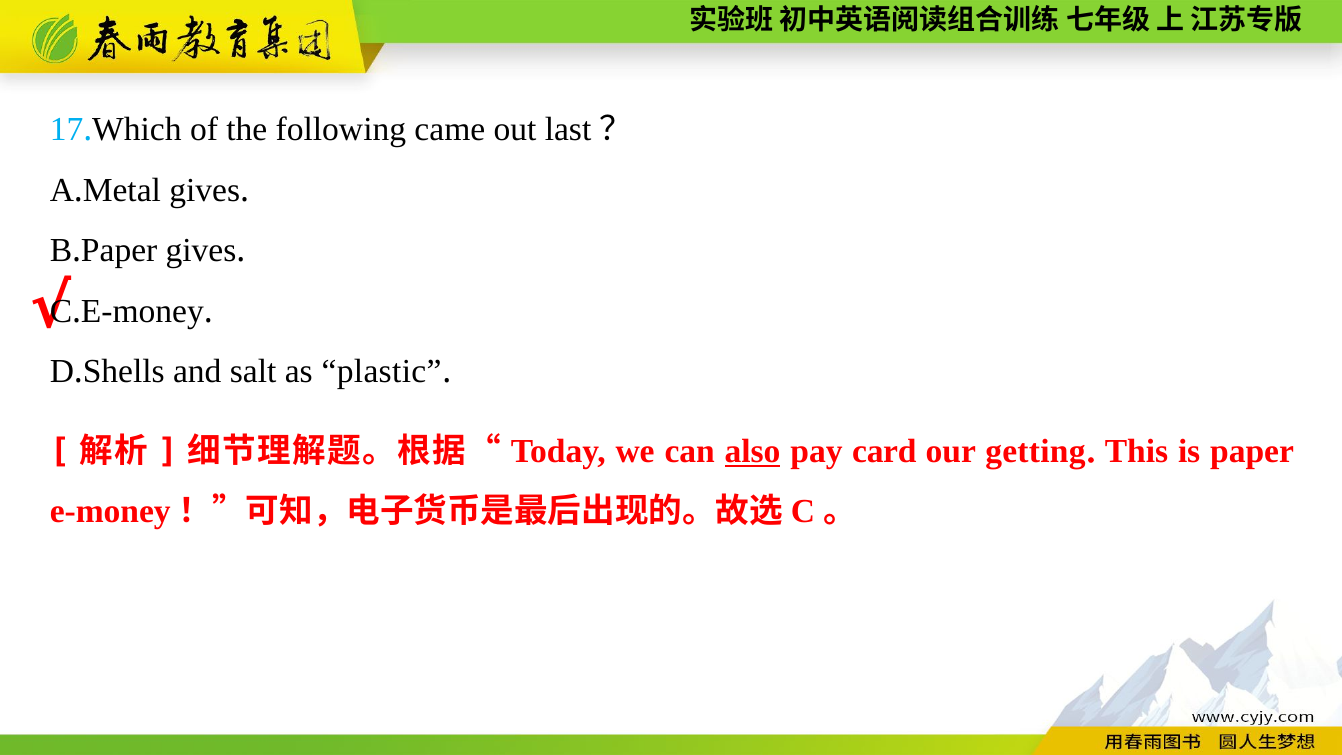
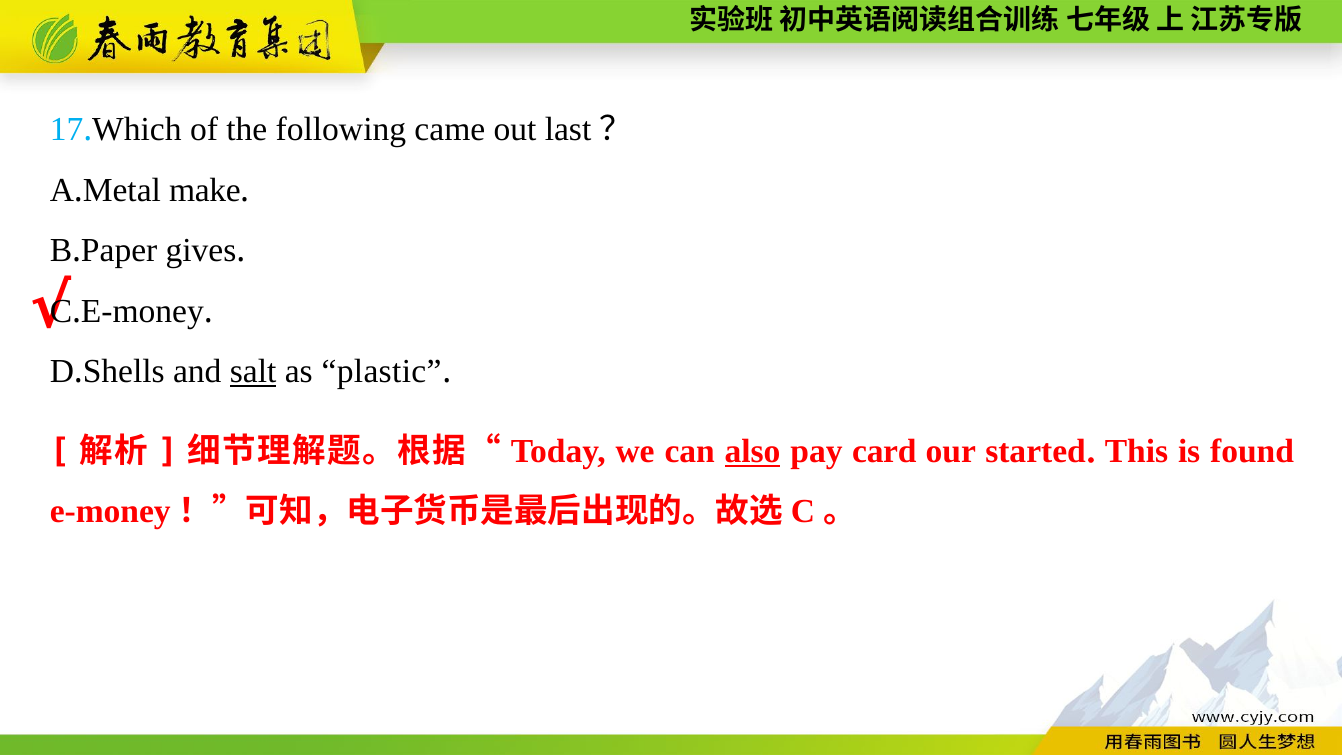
gives: gives -> make (205, 190)
salt underline: none -> present (253, 371)
getting: getting -> started (1036, 451)
is paper: paper -> found (1252, 451)
